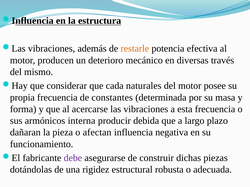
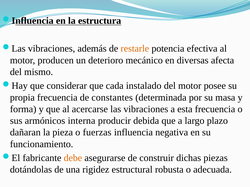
través: través -> afecta (223, 60)
naturales: naturales -> instalado (144, 86)
afectan: afectan -> fuerzas (97, 133)
debe colour: purple -> orange (73, 158)
